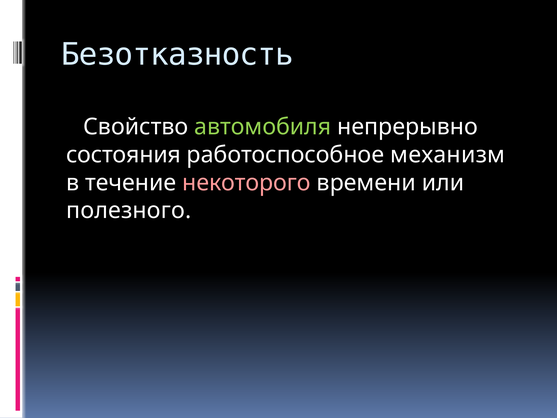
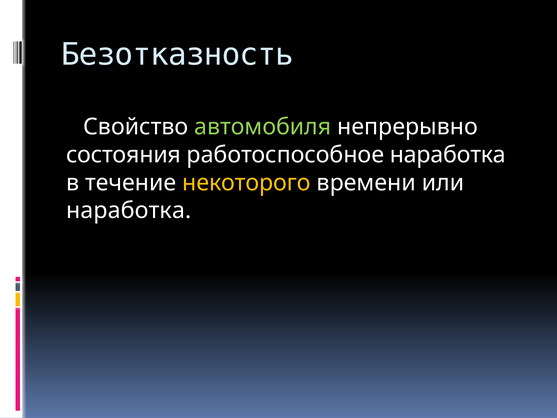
работоспособное механизм: механизм -> наработка (448, 155)
некоторого colour: pink -> yellow (247, 183)
полезного: полезного -> наработка (129, 210)
